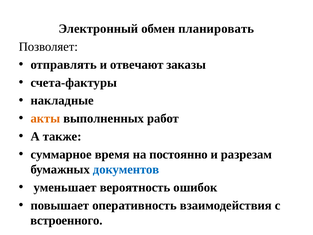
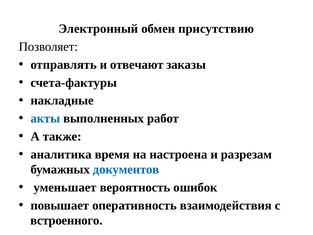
планировать: планировать -> присутствию (216, 29)
акты colour: orange -> blue (45, 118)
суммарное: суммарное -> аналитика (61, 154)
постоянно: постоянно -> настроена (178, 154)
